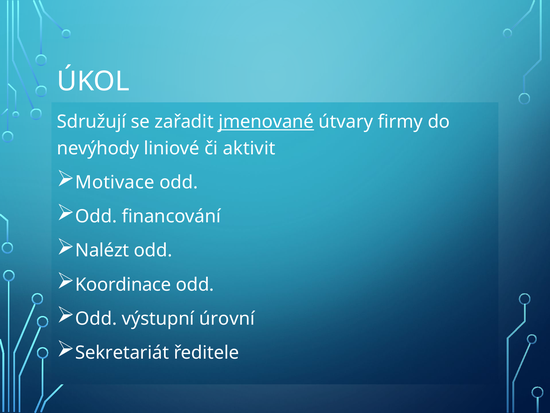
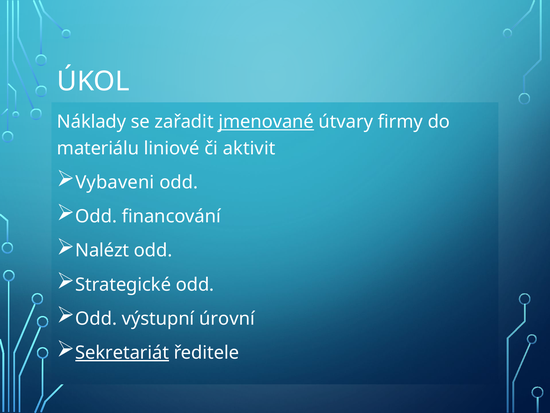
Sdružují: Sdružují -> Náklady (92, 122)
nevýhody: nevýhody -> materiálu (98, 148)
Motivace: Motivace -> Vybaveni (115, 182)
Koordinace: Koordinace -> Strategické (123, 284)
Sekretariát underline: none -> present (122, 352)
